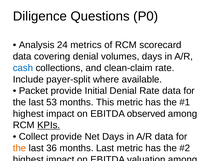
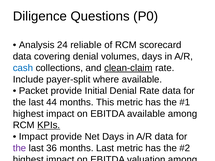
metrics: metrics -> reliable (86, 45)
clean-claim underline: none -> present (128, 68)
53: 53 -> 44 (52, 102)
EBITDA observed: observed -> available (146, 114)
Collect: Collect -> Impact (33, 137)
the colour: orange -> purple (20, 148)
